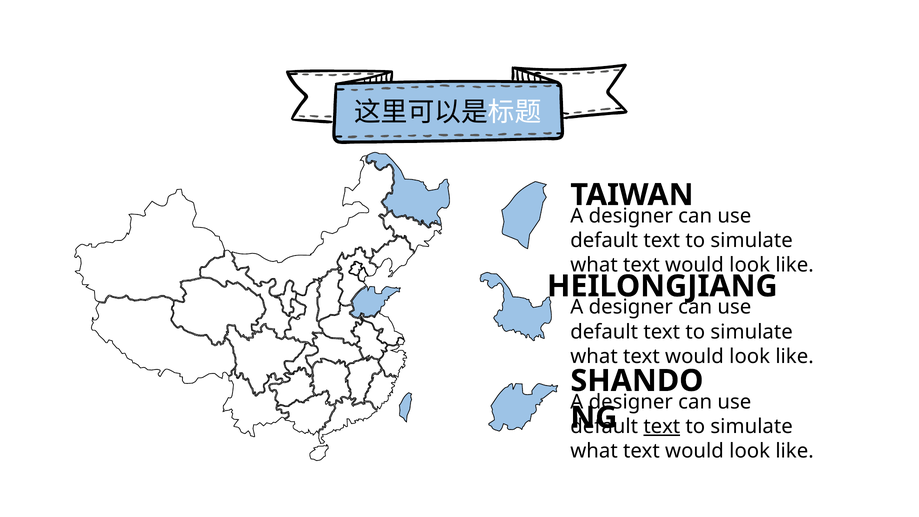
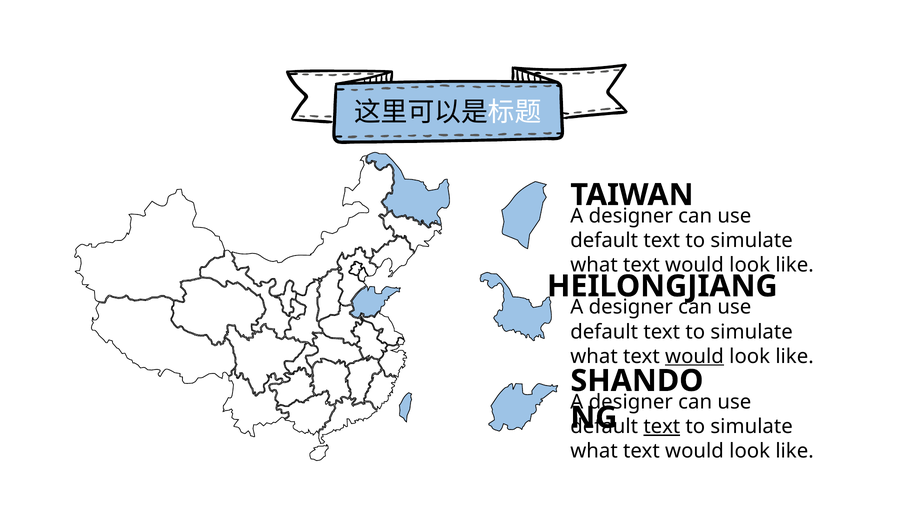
would underline: none -> present (694, 356)
